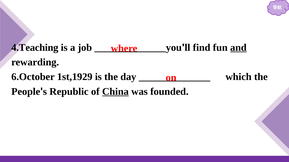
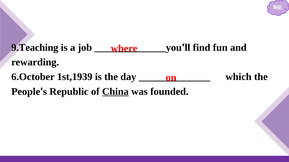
4.Teaching: 4.Teaching -> 9.Teaching (35, 48)
and underline: present -> none (238, 48)
1st,1929: 1st,1929 -> 1st,1939 (75, 77)
